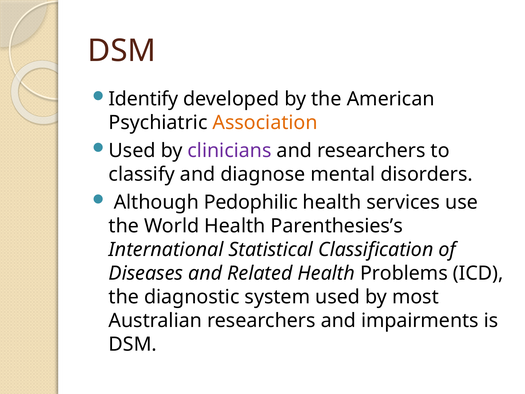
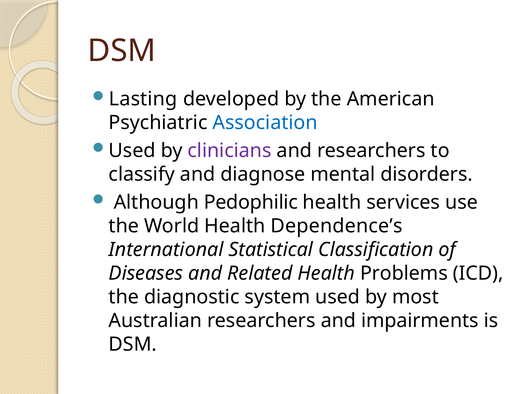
Identify: Identify -> Lasting (143, 99)
Association colour: orange -> blue (265, 123)
Parenthesies’s: Parenthesies’s -> Dependence’s (337, 226)
